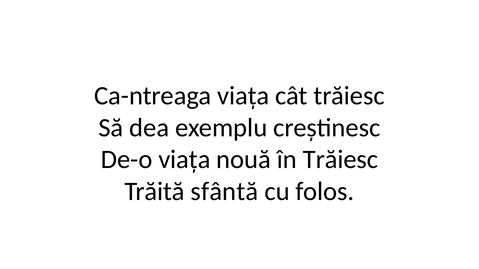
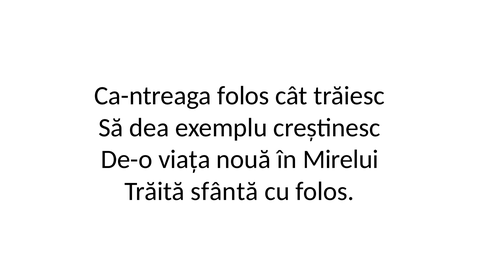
Ca-ntreaga viața: viața -> folos (243, 96)
în Trăiesc: Trăiesc -> Mirelui (341, 160)
